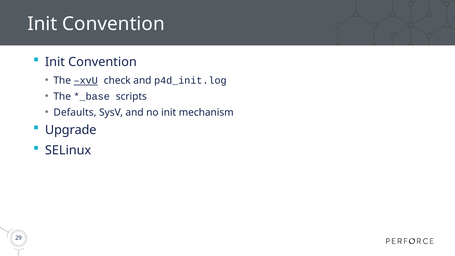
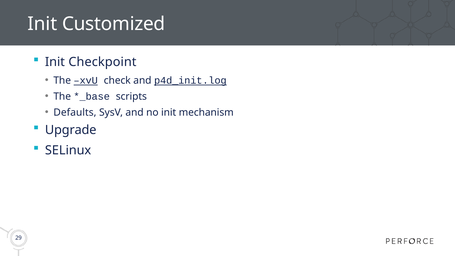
Convention: Convention -> Customized (114, 24)
Convention: Convention -> Checkpoint (102, 62)
p4d_init.log underline: none -> present (190, 81)
